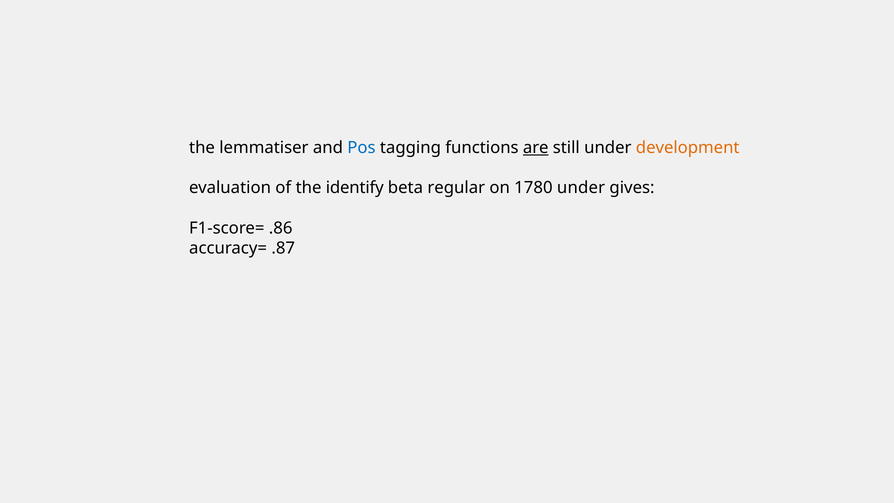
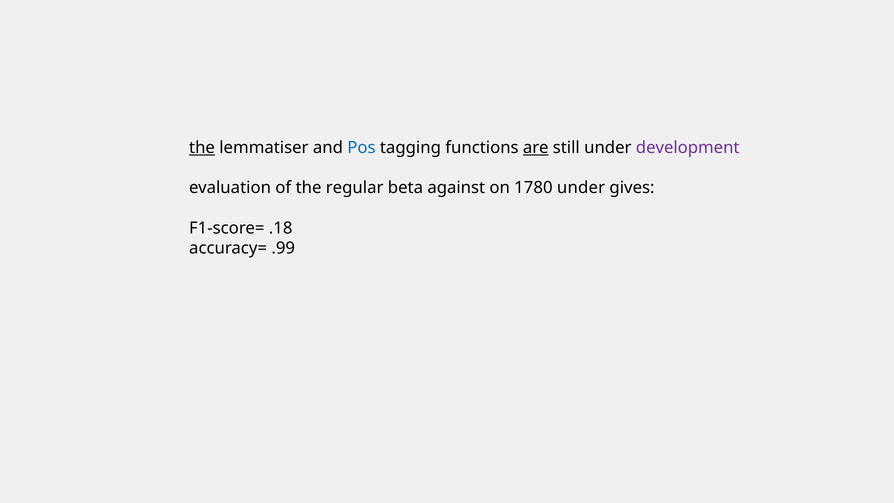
the underline: none -> present (202, 148)
development colour: orange -> purple (688, 148)
identify: identify -> regular (355, 188)
regular: regular -> against (456, 188)
.86: .86 -> .18 (281, 228)
.87: .87 -> .99 (283, 248)
